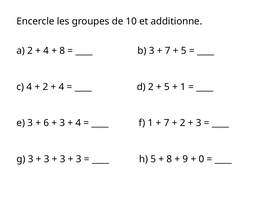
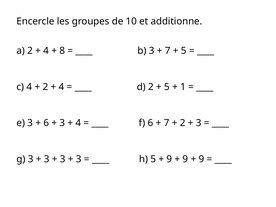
f 1: 1 -> 6 (151, 123)
8: 8 -> 9 (169, 159)
0: 0 -> 9 (201, 159)
